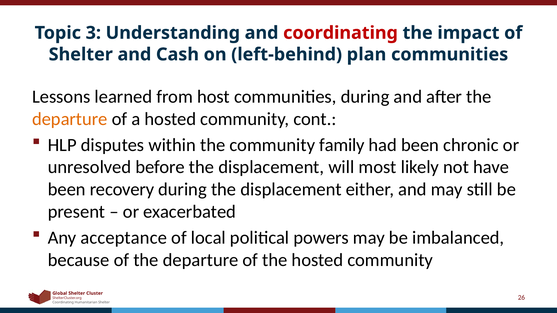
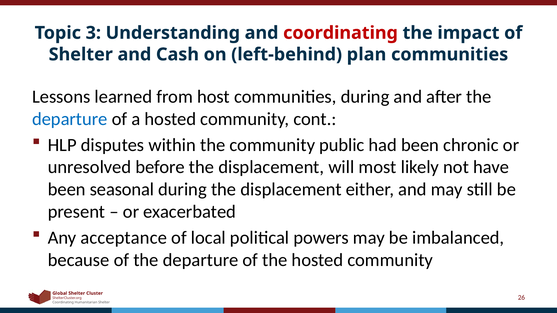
departure colour: orange -> blue (70, 119)
family: family -> public (342, 145)
recovery: recovery -> seasonal (122, 190)
